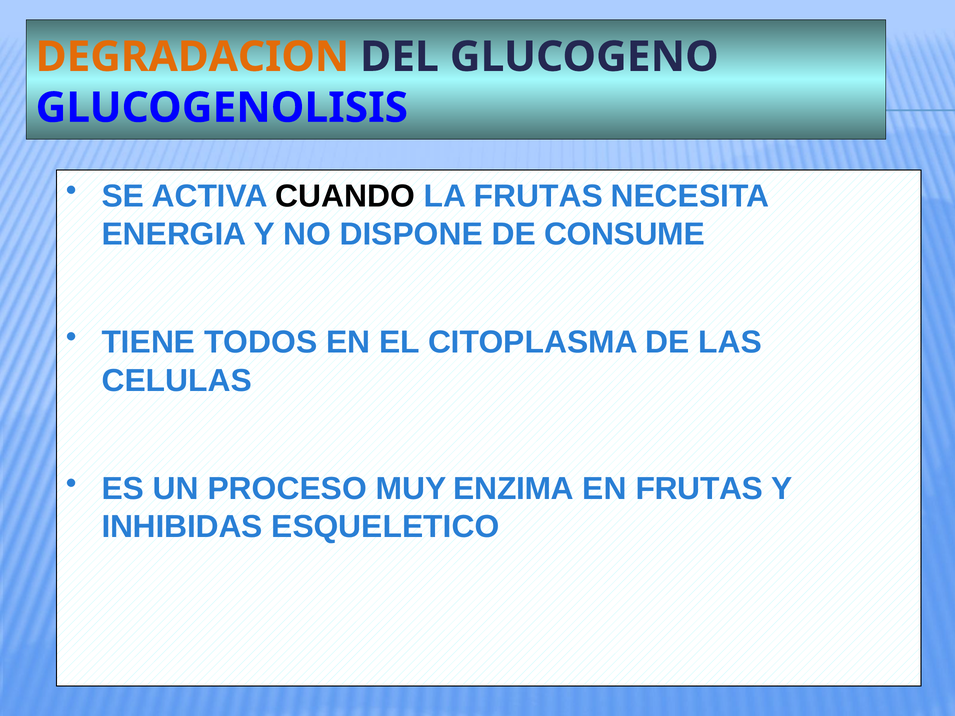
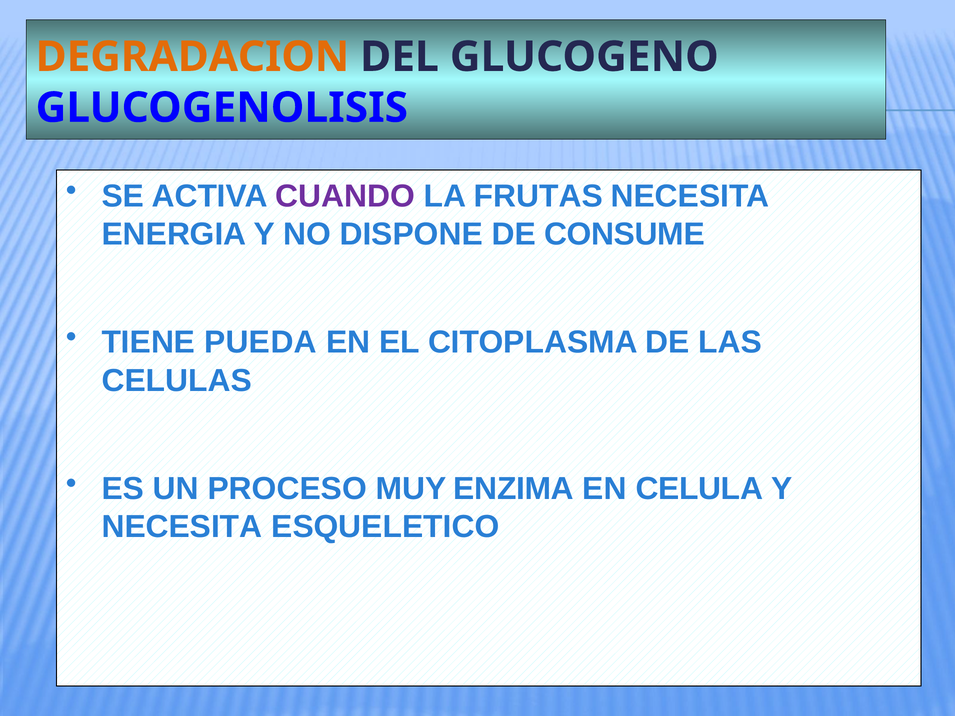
CUANDO colour: black -> purple (345, 196)
TODOS: TODOS -> PUEDA (260, 343)
EN FRUTAS: FRUTAS -> CELULA (699, 489)
INHIBIDAS: INHIBIDAS -> NECESITA (182, 527)
